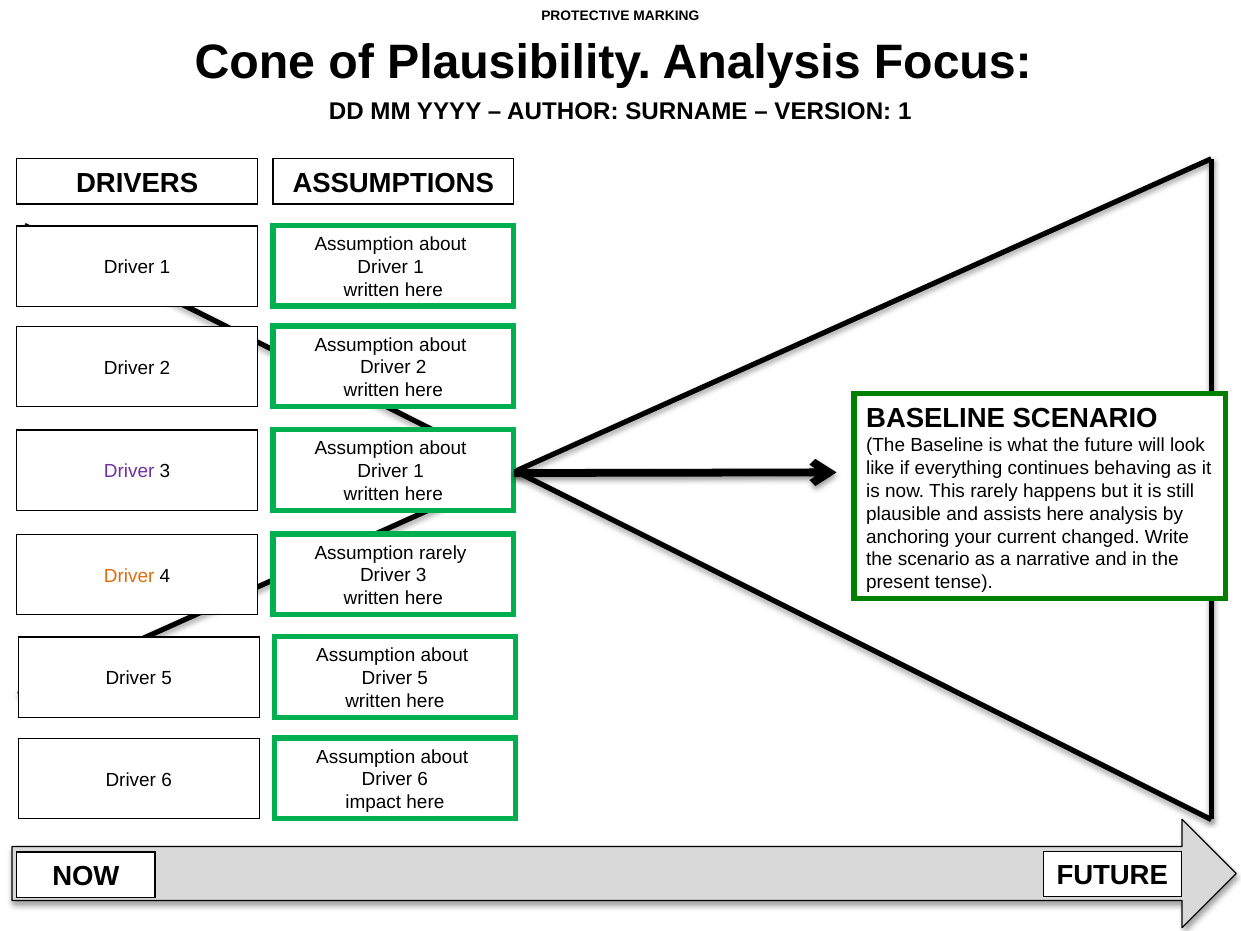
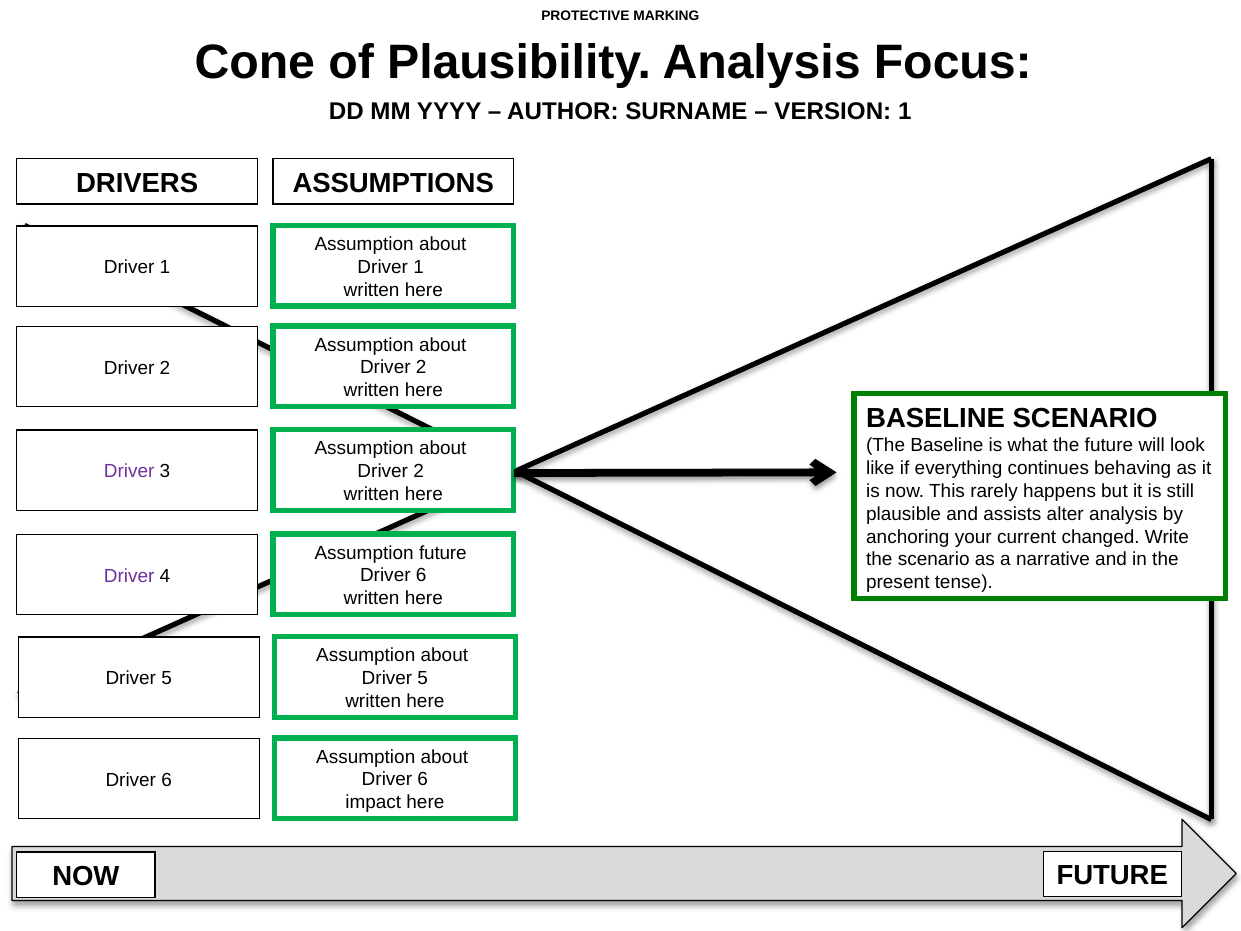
1: 1 -> 2 (419, 471)
assists here: here -> alter (1065, 514)
Assumption rarely: rarely -> future (443, 553)
3: 3 -> 6 (421, 575)
Driver colour: orange -> purple (129, 576)
